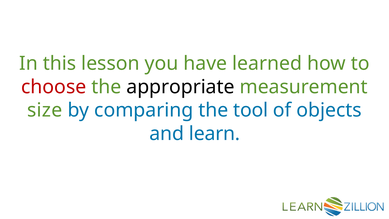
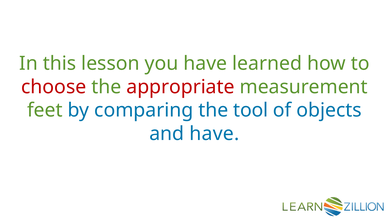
appropriate colour: black -> red (180, 87)
size: size -> feet (45, 110)
and learn: learn -> have (214, 133)
